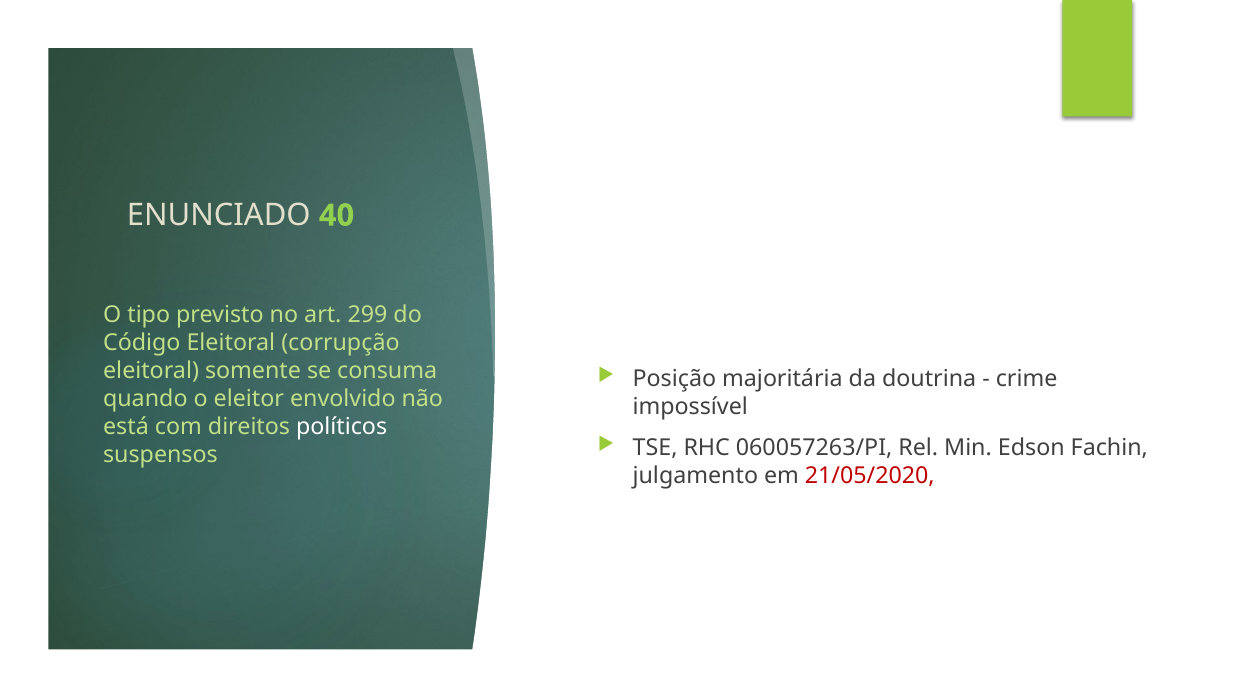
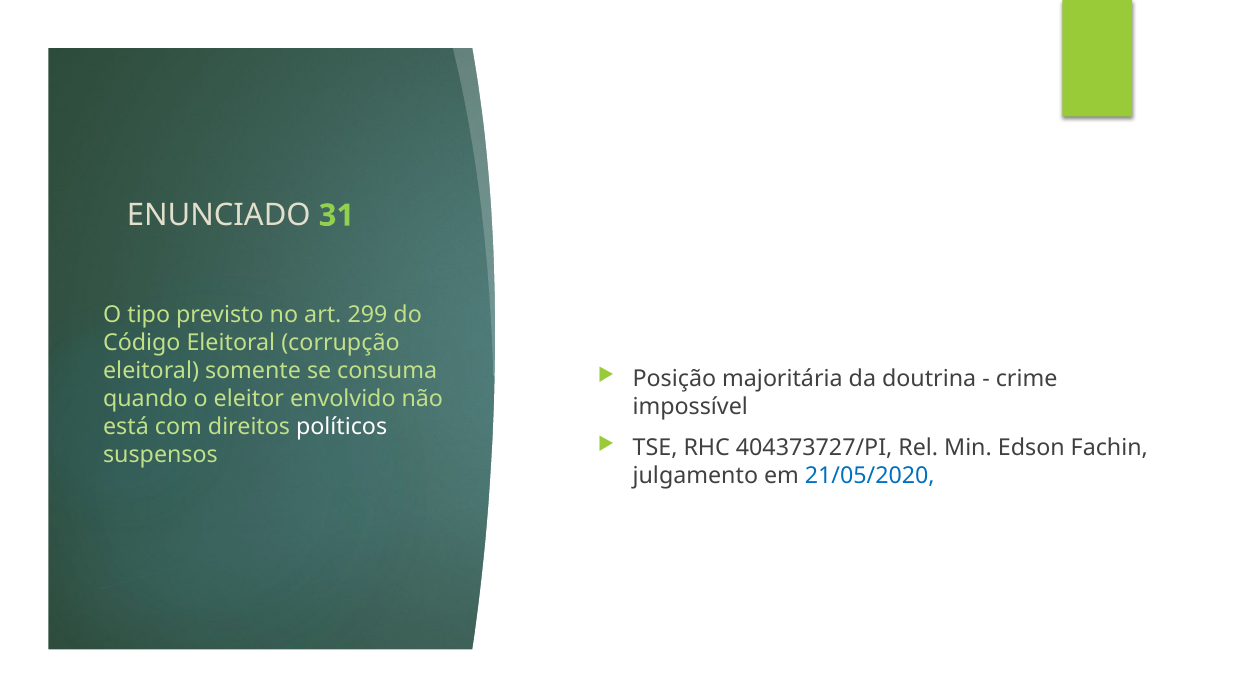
40: 40 -> 31 (336, 215)
060057263/PI: 060057263/PI -> 404373727/PI (814, 448)
21/05/2020 colour: red -> blue (870, 475)
